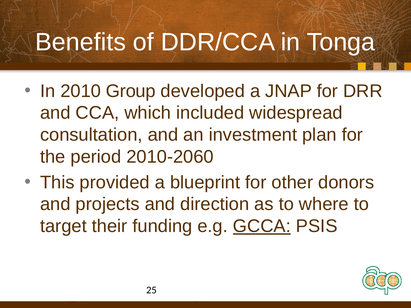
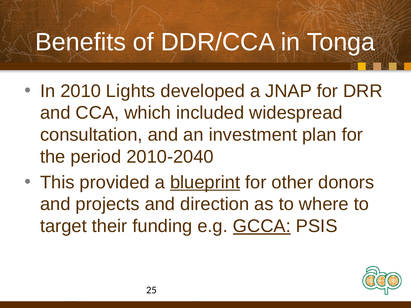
Group: Group -> Lights (131, 91)
2010-2060: 2010-2060 -> 2010-2040 (170, 157)
blueprint underline: none -> present (205, 182)
